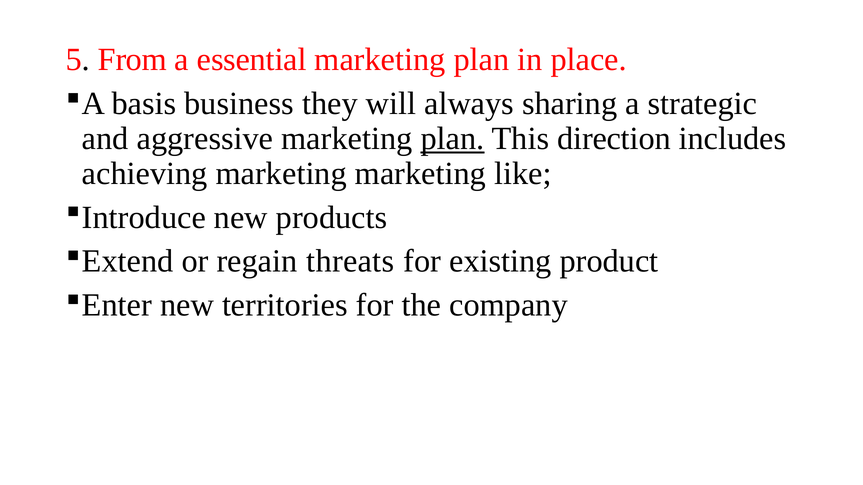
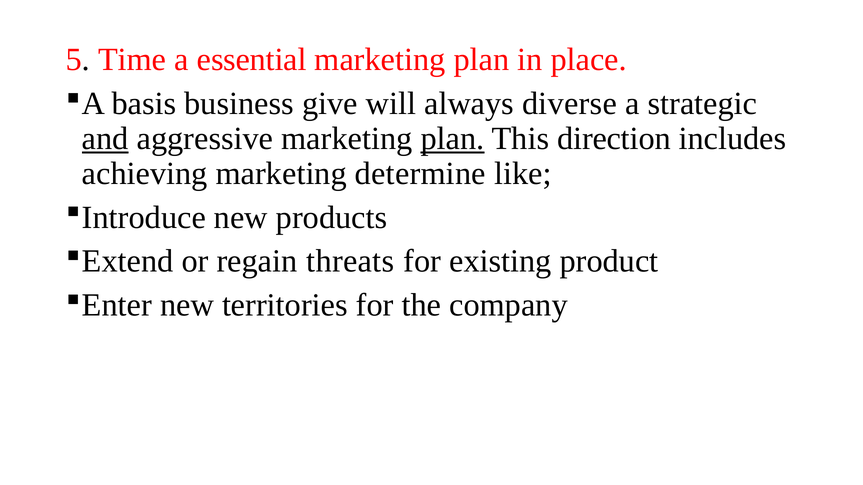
From: From -> Time (132, 60)
they: they -> give (330, 104)
sharing: sharing -> diverse (569, 104)
and underline: none -> present (105, 139)
marketing marketing: marketing -> determine (420, 174)
